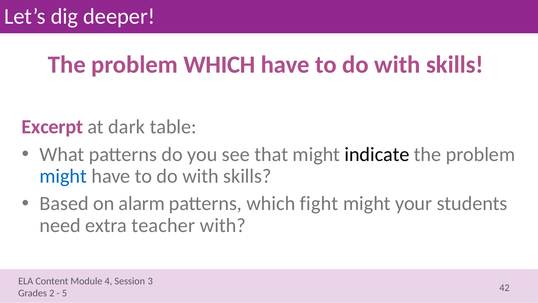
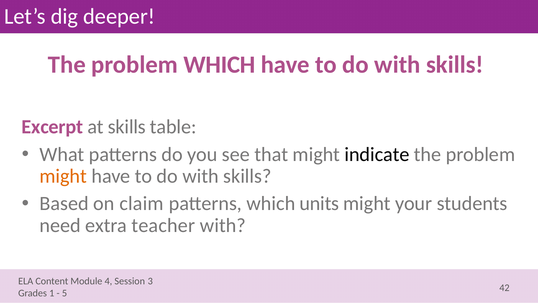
at dark: dark -> skills (127, 127)
might colour: blue -> orange (63, 176)
alarm: alarm -> claim (141, 203)
fight: fight -> units (319, 203)
2: 2 -> 1 (52, 293)
